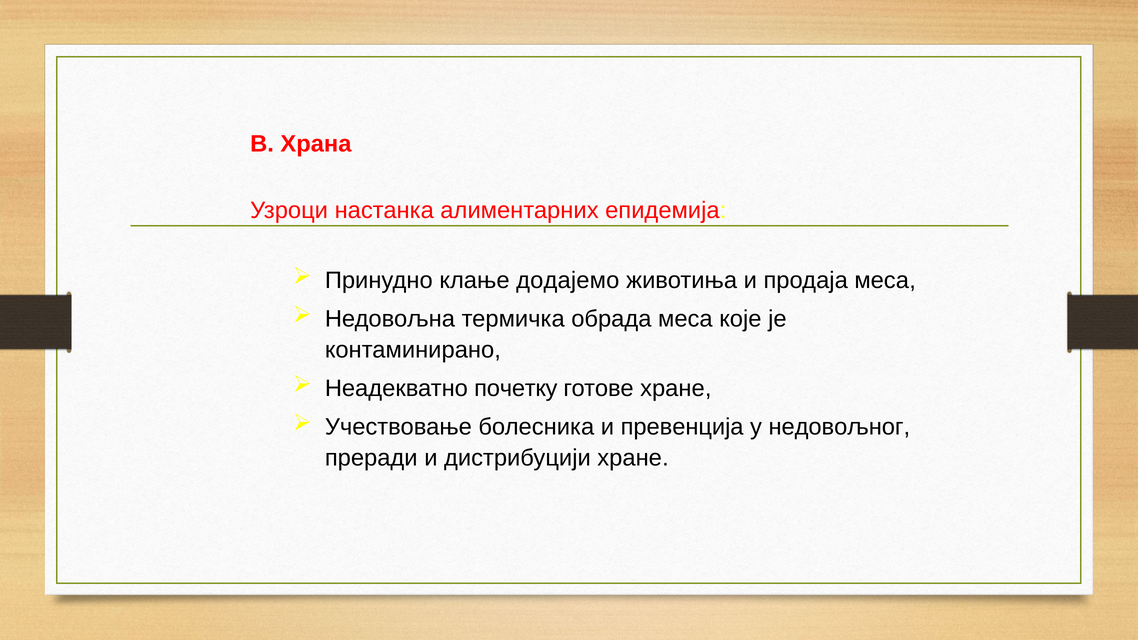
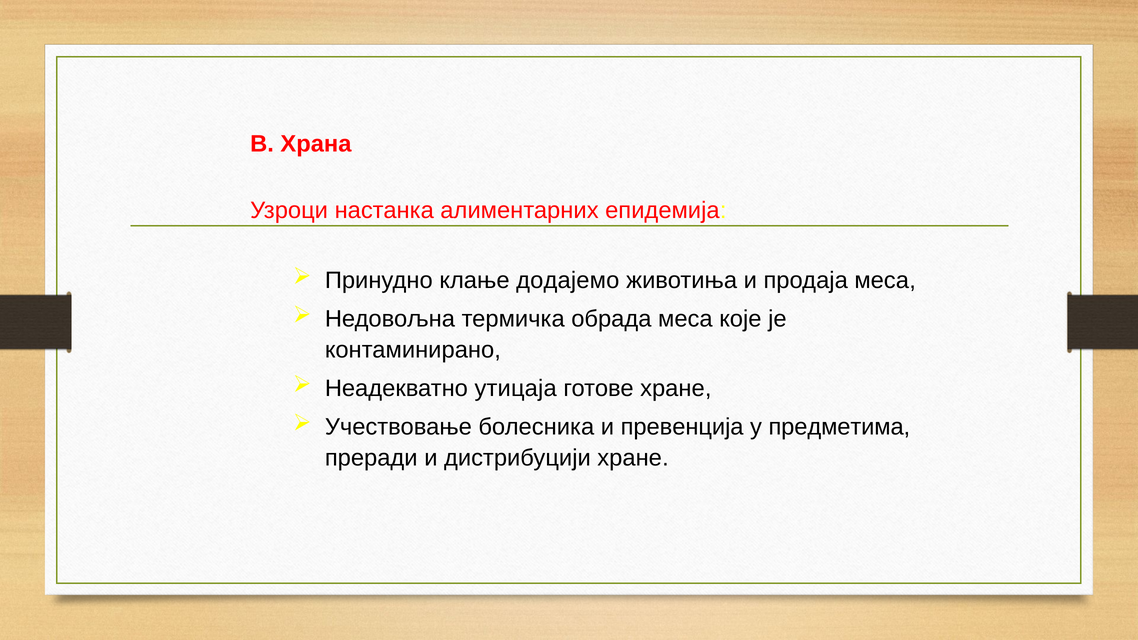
почетку: почетку -> утицаја (516, 388)
недовољног: недовољног -> предметима (839, 427)
